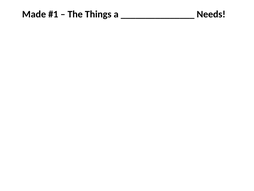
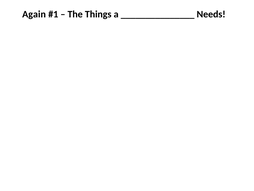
Made: Made -> Again (34, 14)
